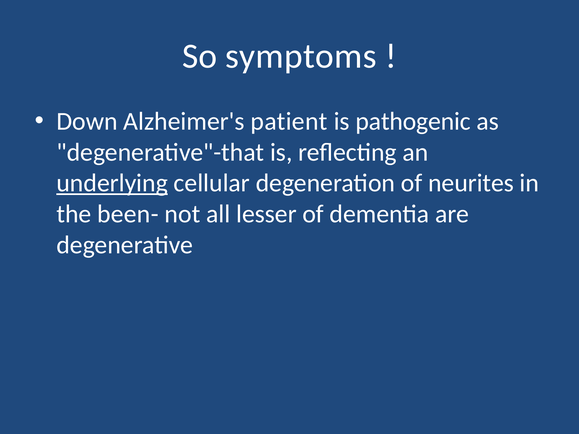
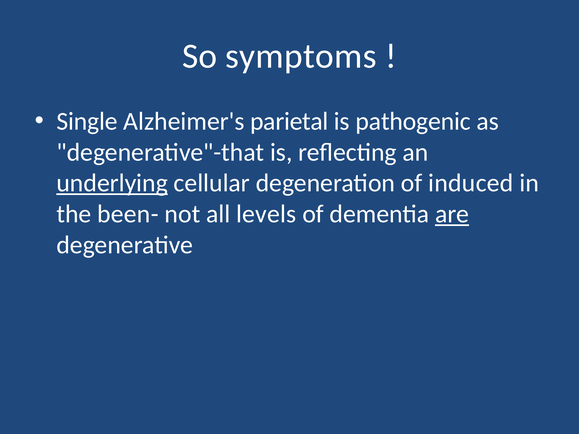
Down: Down -> Single (87, 121)
patient: patient -> parietal (289, 121)
neurites: neurites -> induced (471, 183)
lesser: lesser -> levels (266, 214)
are underline: none -> present (452, 214)
